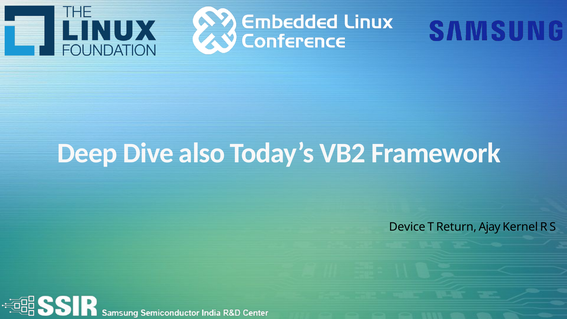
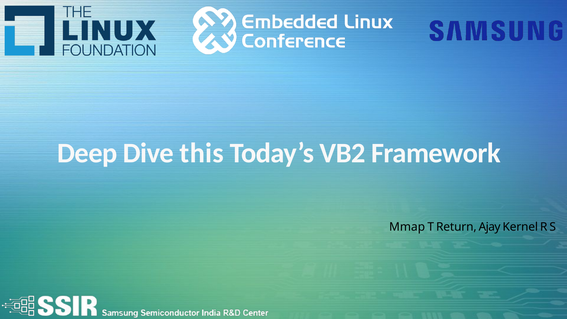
also: also -> this (202, 153)
Device: Device -> Mmap (407, 227)
